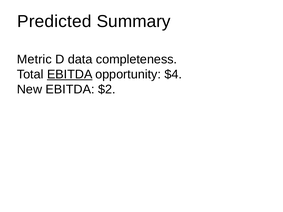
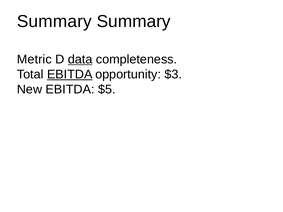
Predicted: Predicted -> Summary (54, 21)
data underline: none -> present (80, 59)
$4: $4 -> $3 (173, 74)
$2: $2 -> $5 (107, 90)
